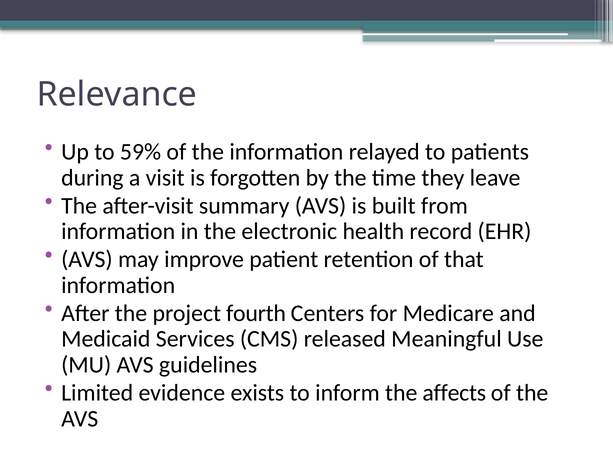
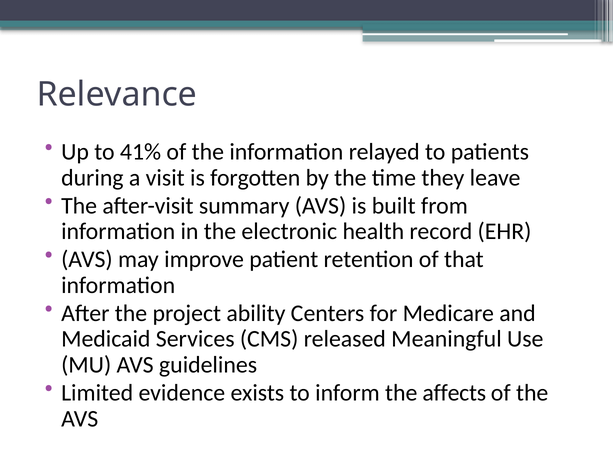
59%: 59% -> 41% (141, 152)
fourth: fourth -> ability (256, 313)
